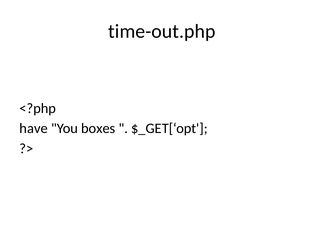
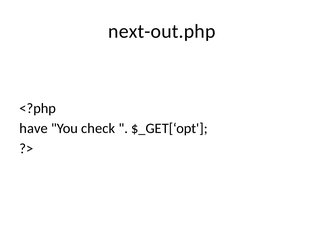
time-out.php: time-out.php -> next-out.php (162, 31)
boxes: boxes -> check (98, 128)
